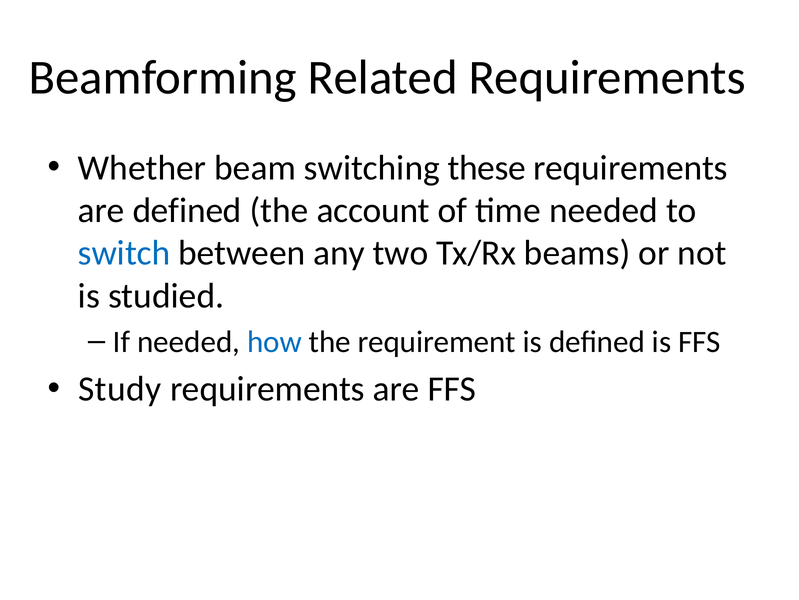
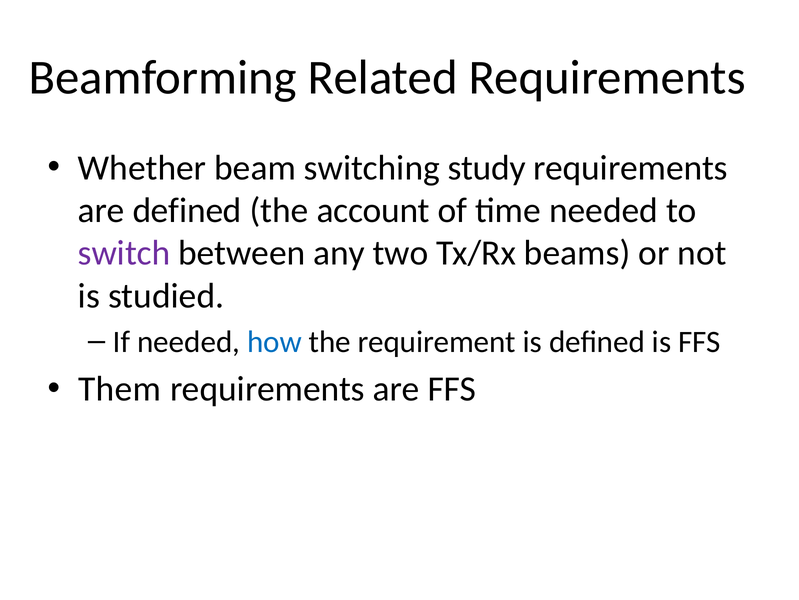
these: these -> study (487, 168)
switch colour: blue -> purple (124, 253)
Study: Study -> Them (120, 389)
